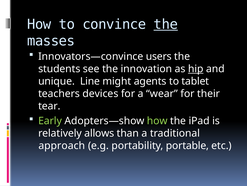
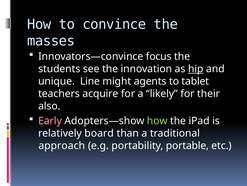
the underline: present -> none (166, 24)
users: users -> focus (159, 56)
devices: devices -> acquire (100, 93)
wear: wear -> likely (162, 93)
tear: tear -> also (49, 106)
Early colour: light green -> pink (50, 120)
allows: allows -> board (99, 133)
